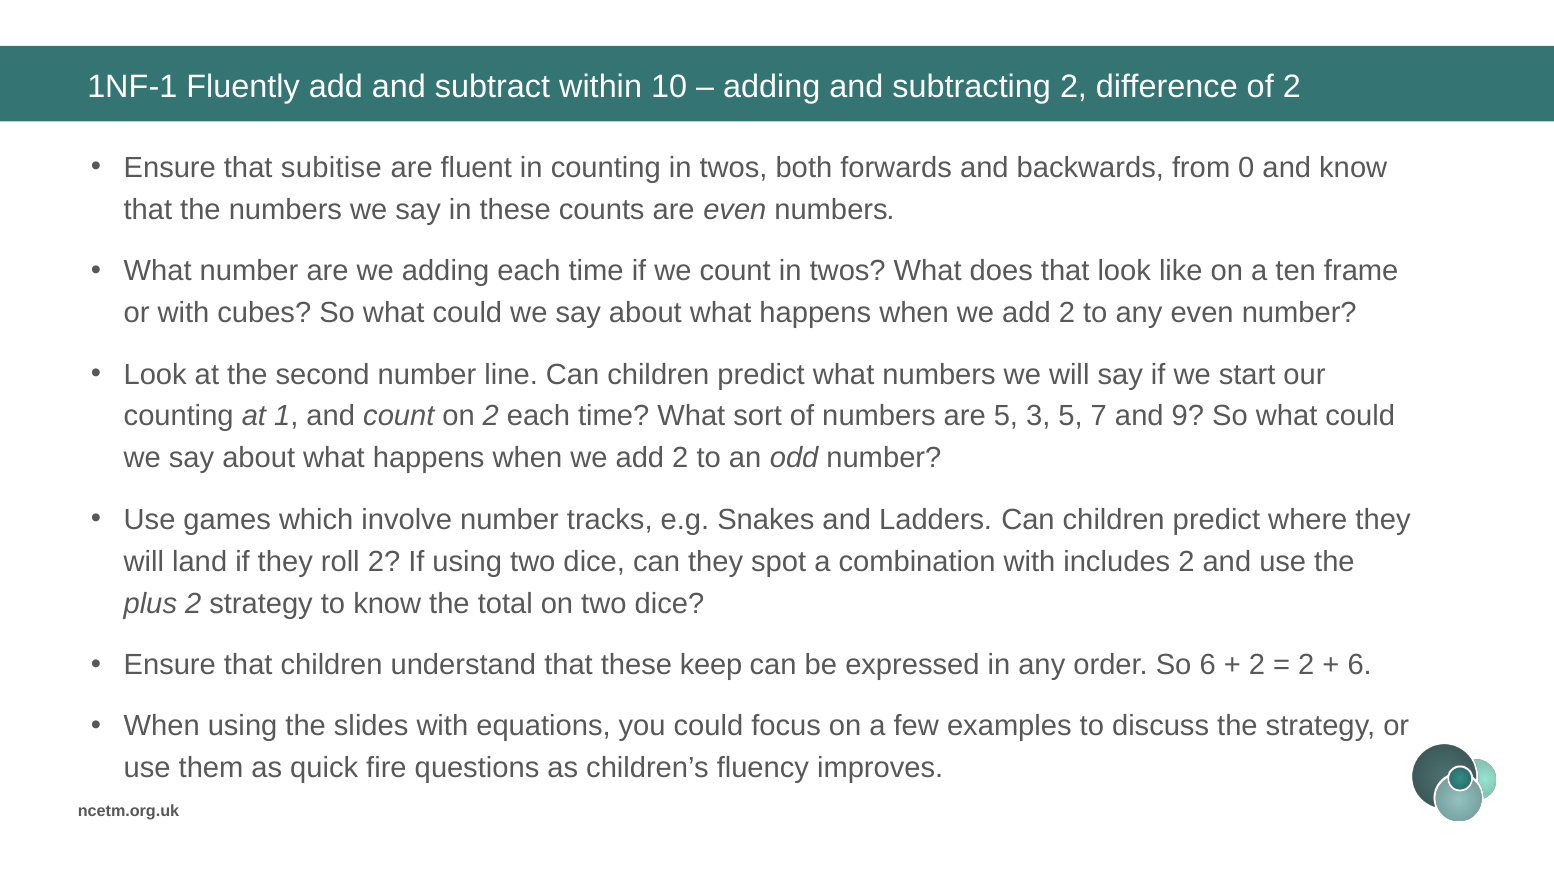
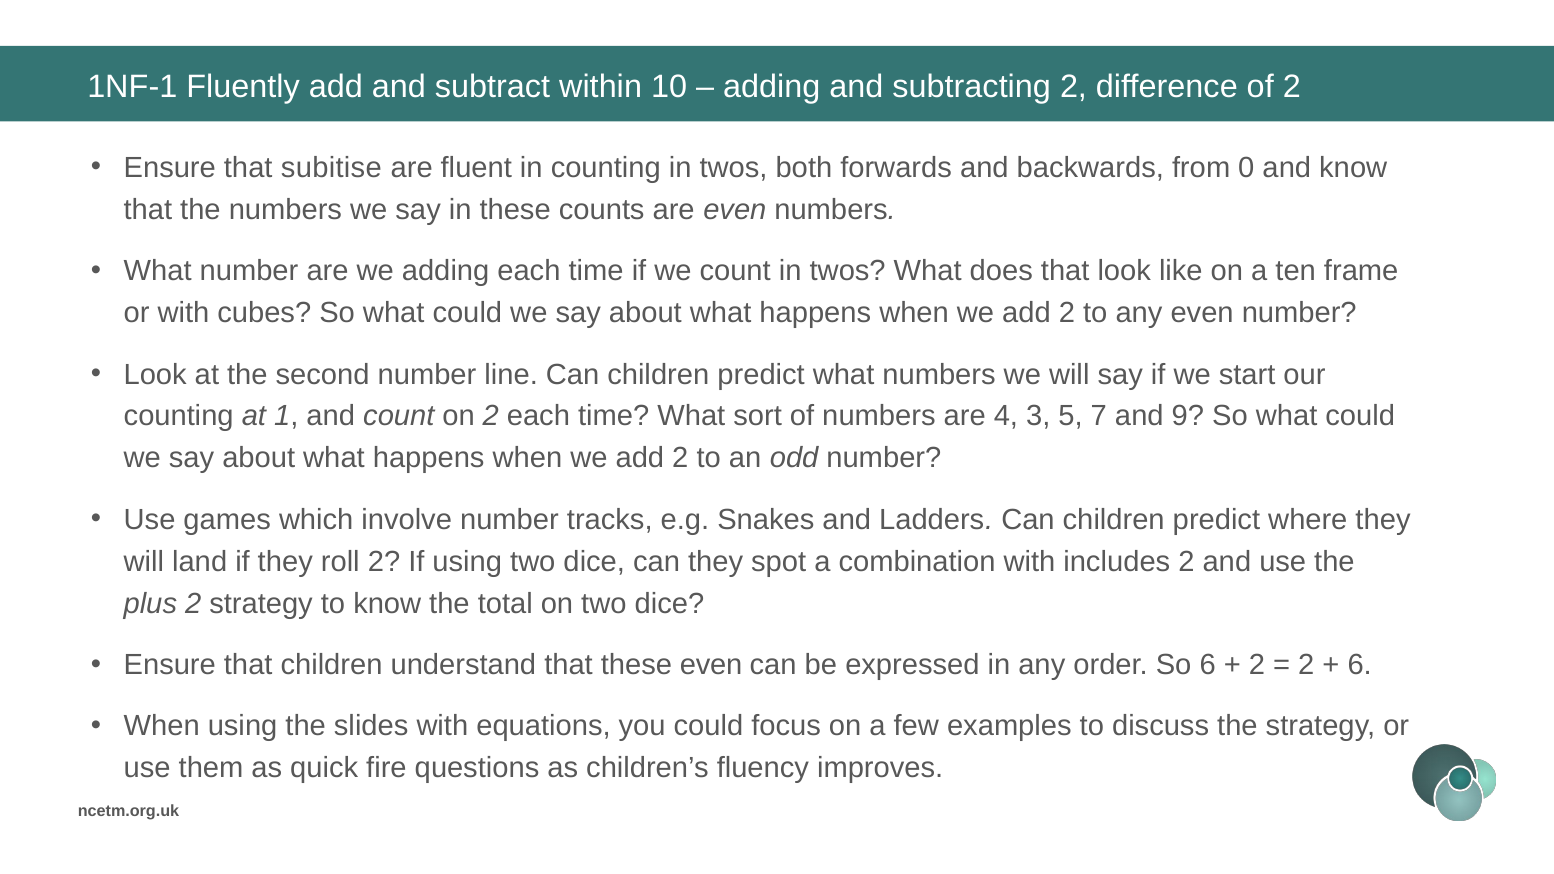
are 5: 5 -> 4 (1006, 416)
these keep: keep -> even (711, 665)
